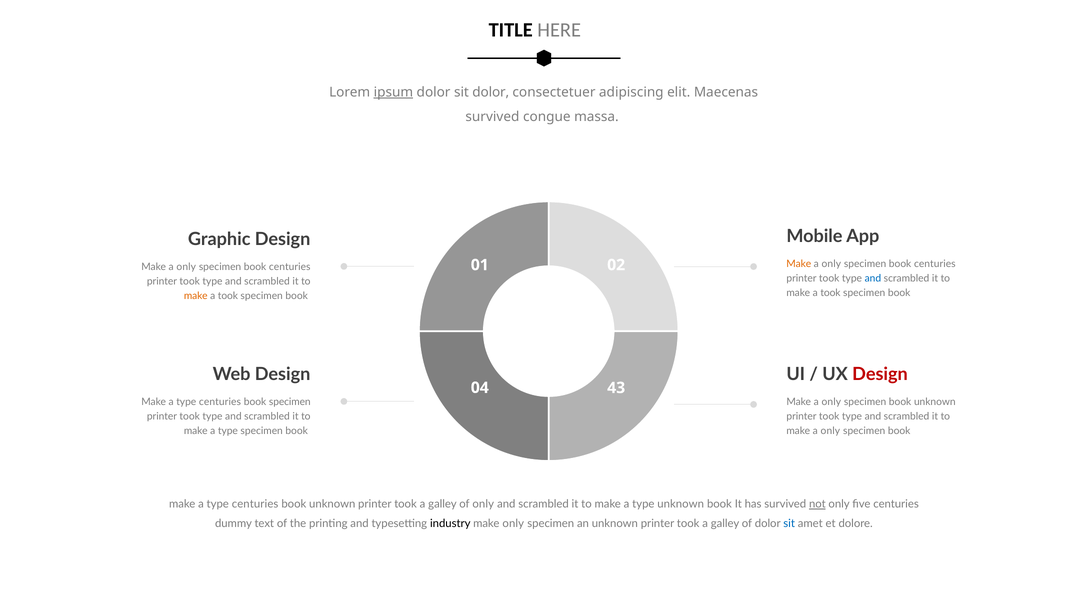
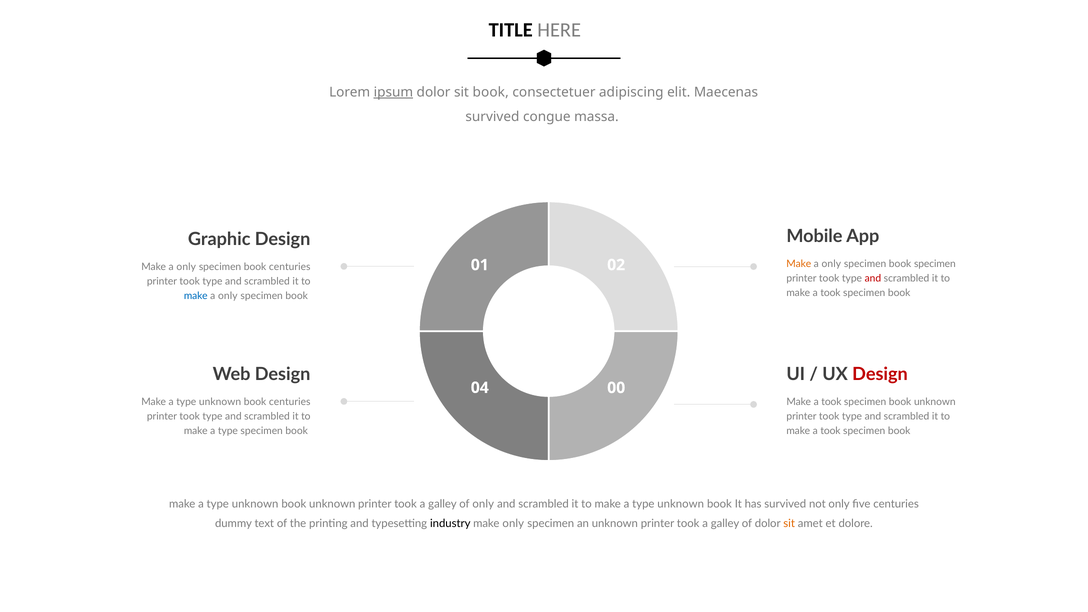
sit dolor: dolor -> book (491, 92)
centuries: centuries -> specimen (935, 264)
and colour: blue -> red (873, 278)
make colour: orange -> blue (196, 296)
took: took -> only (228, 296)
43: 43 -> 00 (616, 388)
centuries: centuries -> unknown (220, 402)
specimen: specimen -> centuries (290, 402)
only: only -> took (831, 402)
only: only -> took (830, 431)
centuries: centuries -> unknown (255, 504)
not underline: present -> none (817, 504)
sit colour: blue -> orange (789, 524)
